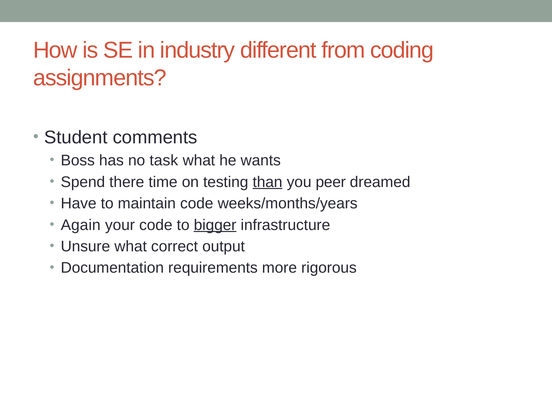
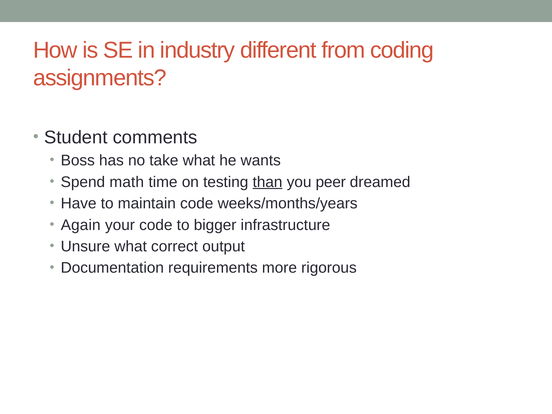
task: task -> take (164, 161)
there: there -> math (127, 182)
bigger underline: present -> none (215, 225)
